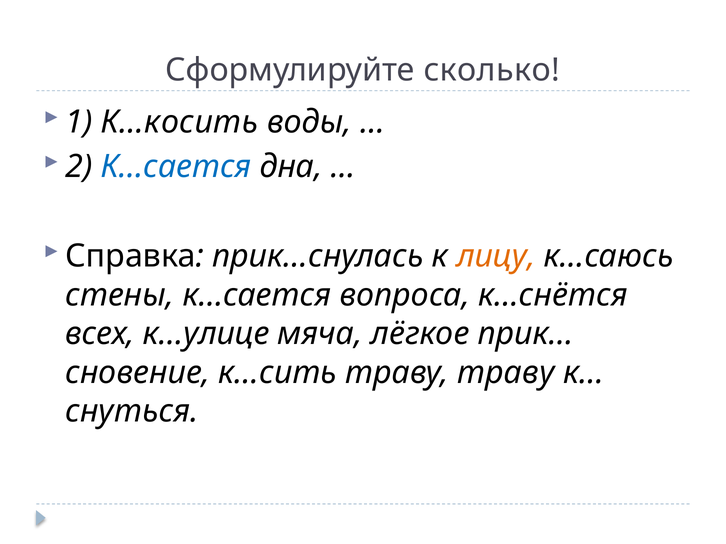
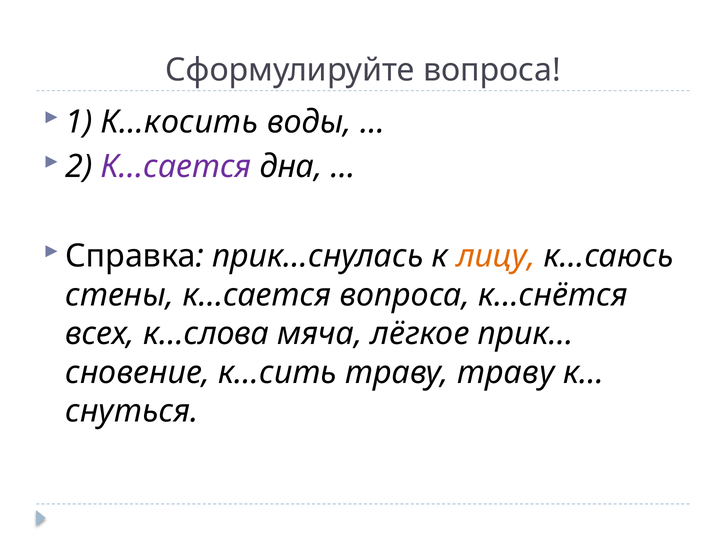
Сформулируйте сколько: сколько -> вопроса (492, 70)
К…сается colour: blue -> purple (176, 167)
к…улице: к…улице -> к…слова (206, 334)
